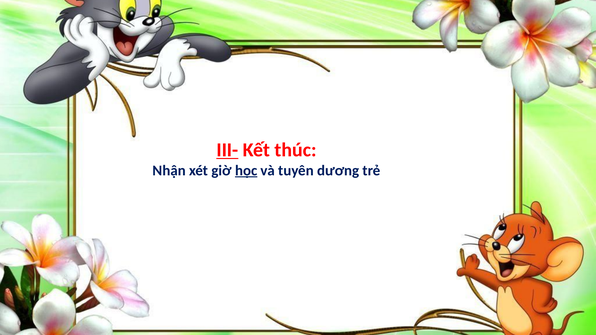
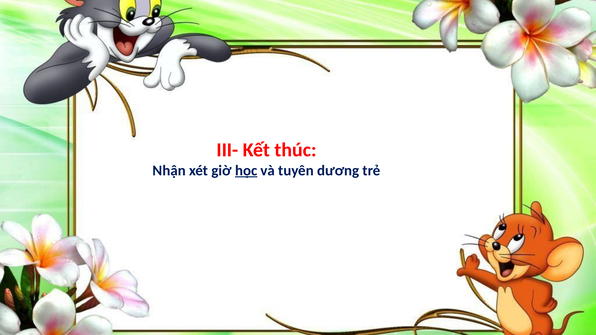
III- underline: present -> none (227, 150)
